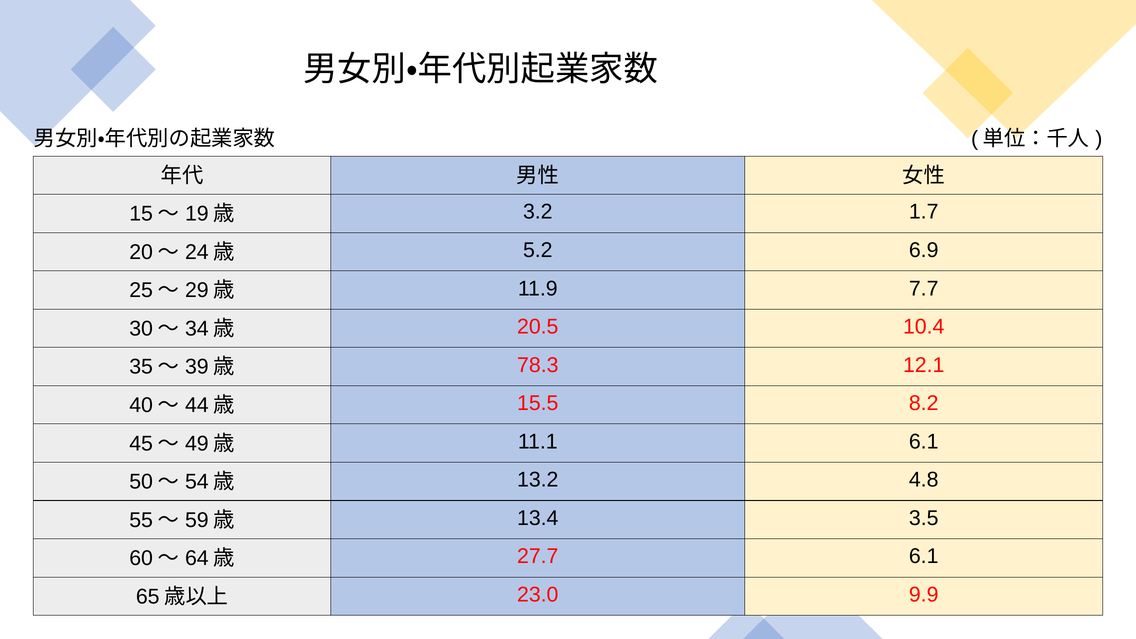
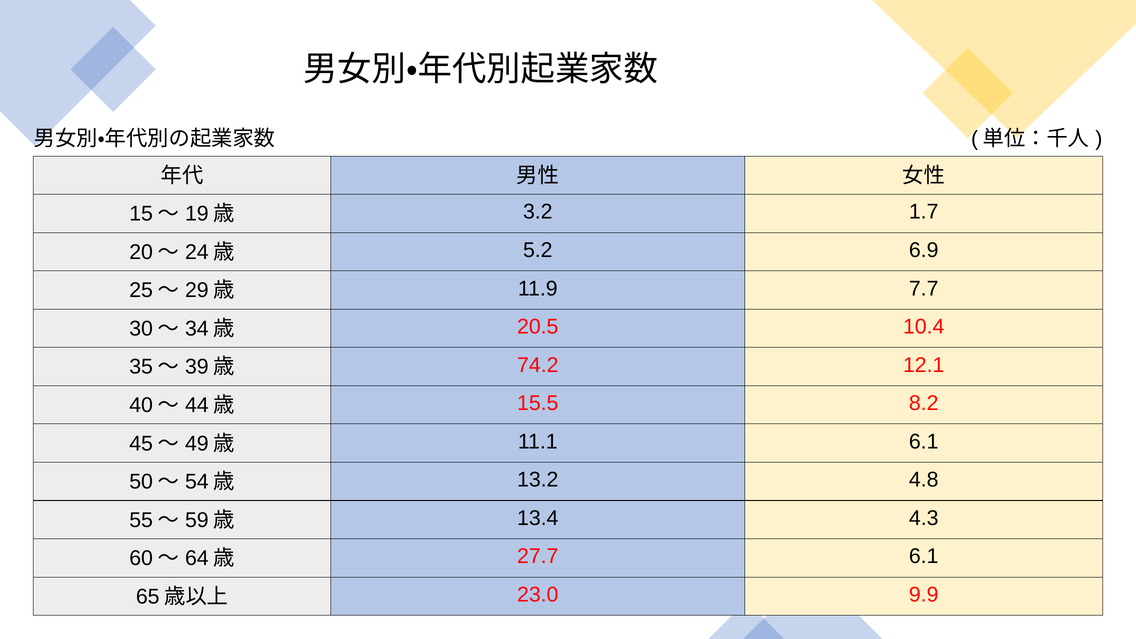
78.3: 78.3 -> 74.2 (538, 365)
3.5: 3.5 -> 4.3 (924, 518)
